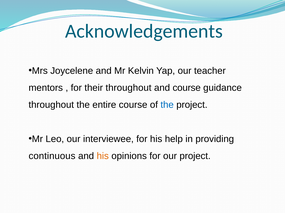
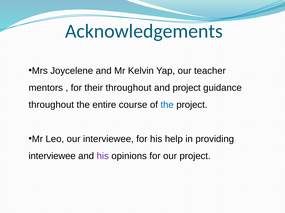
and course: course -> project (187, 88)
continuous: continuous -> interviewee (52, 156)
his colour: orange -> purple (103, 156)
